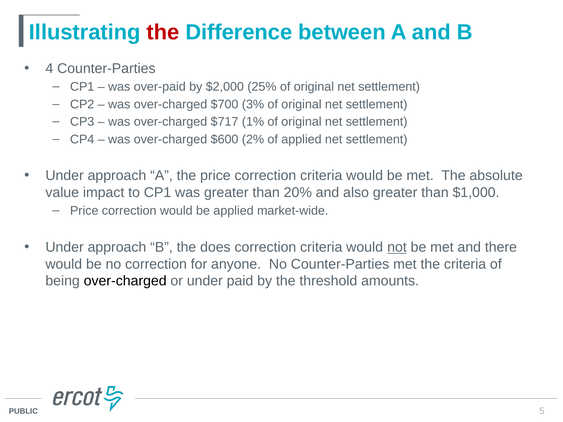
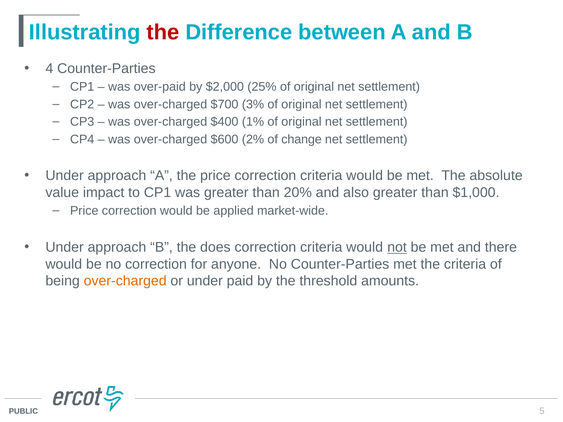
$717: $717 -> $400 (225, 122)
of applied: applied -> change (302, 139)
over-charged colour: black -> orange (125, 281)
